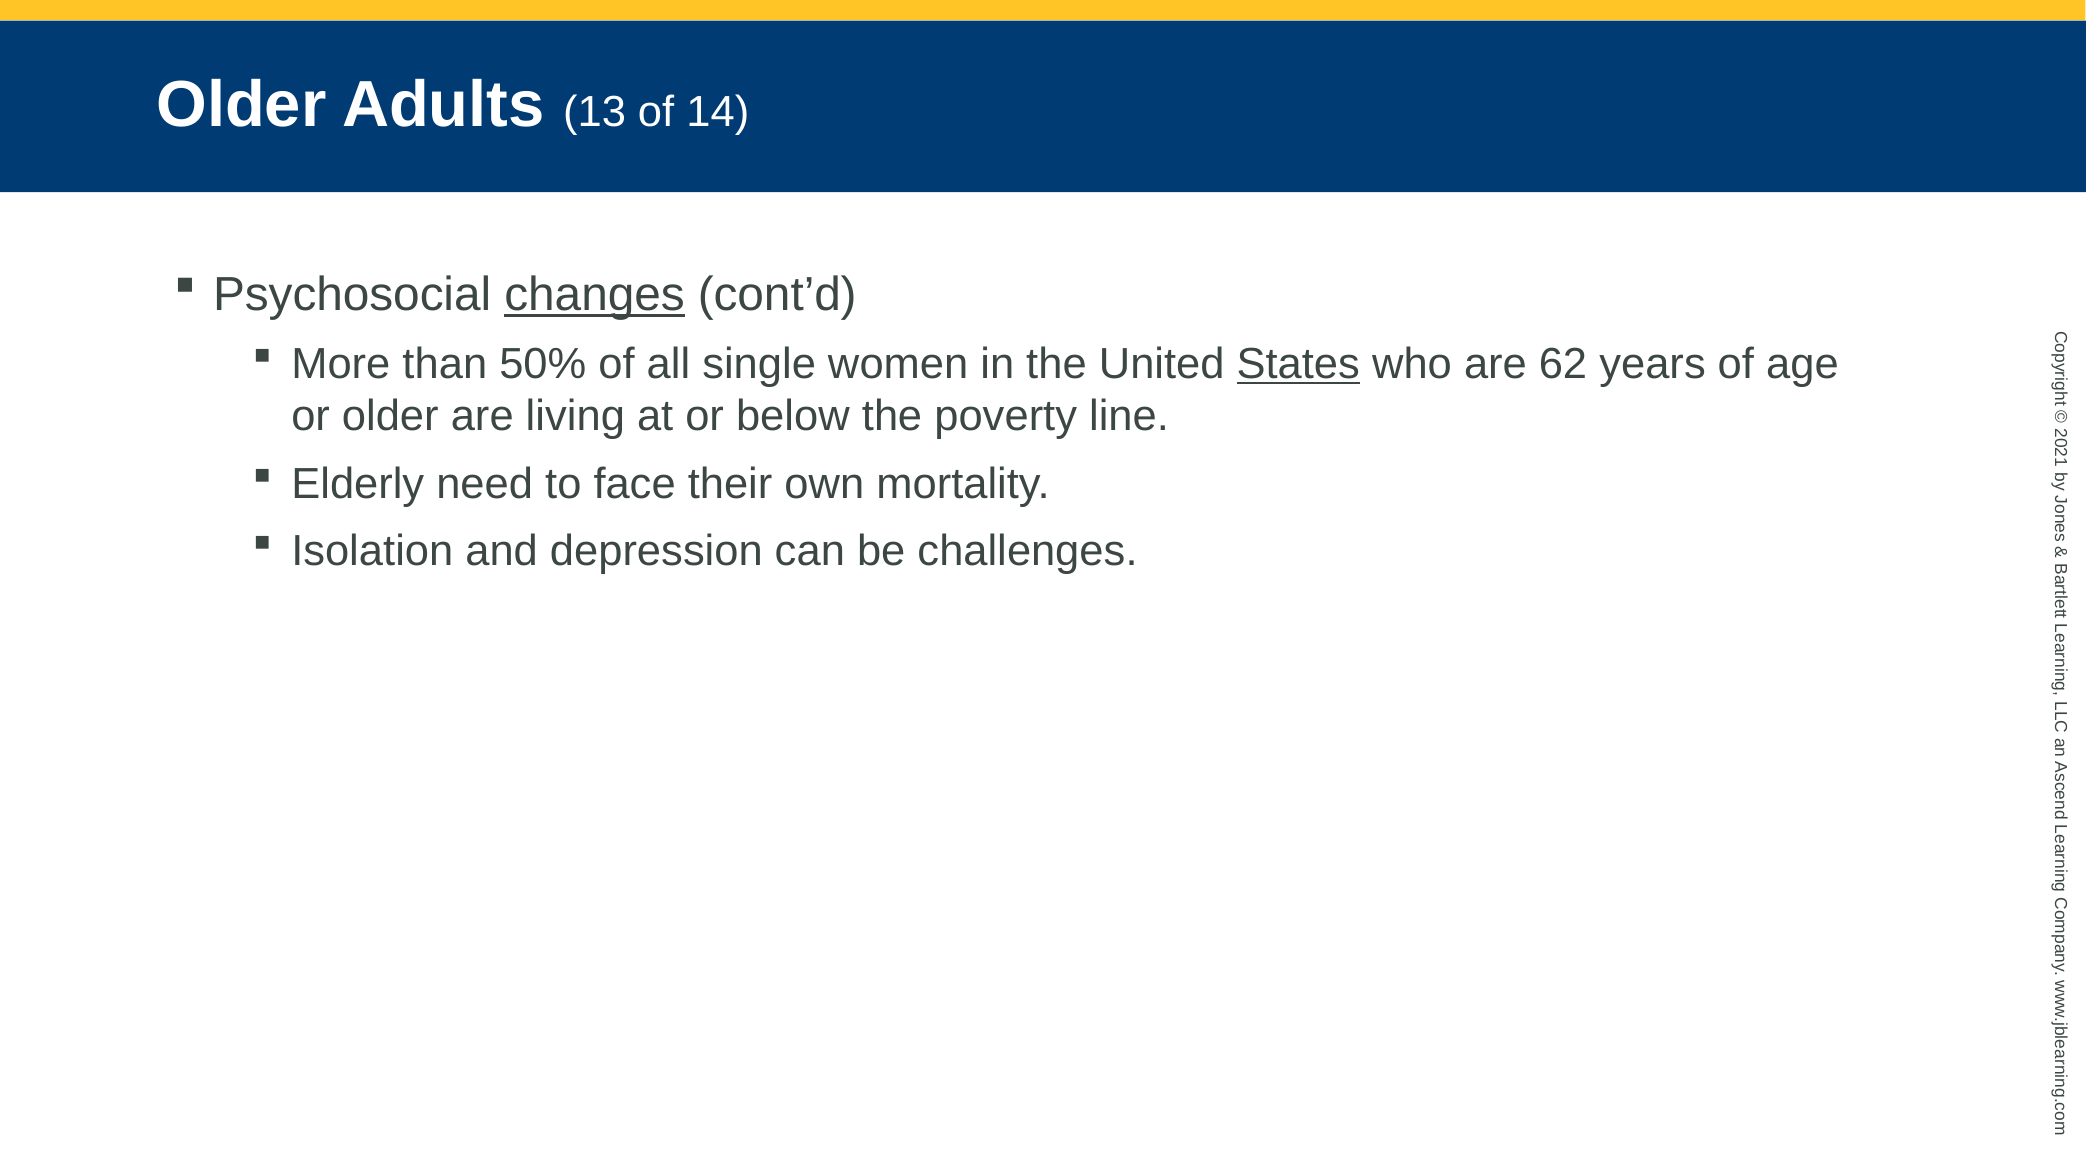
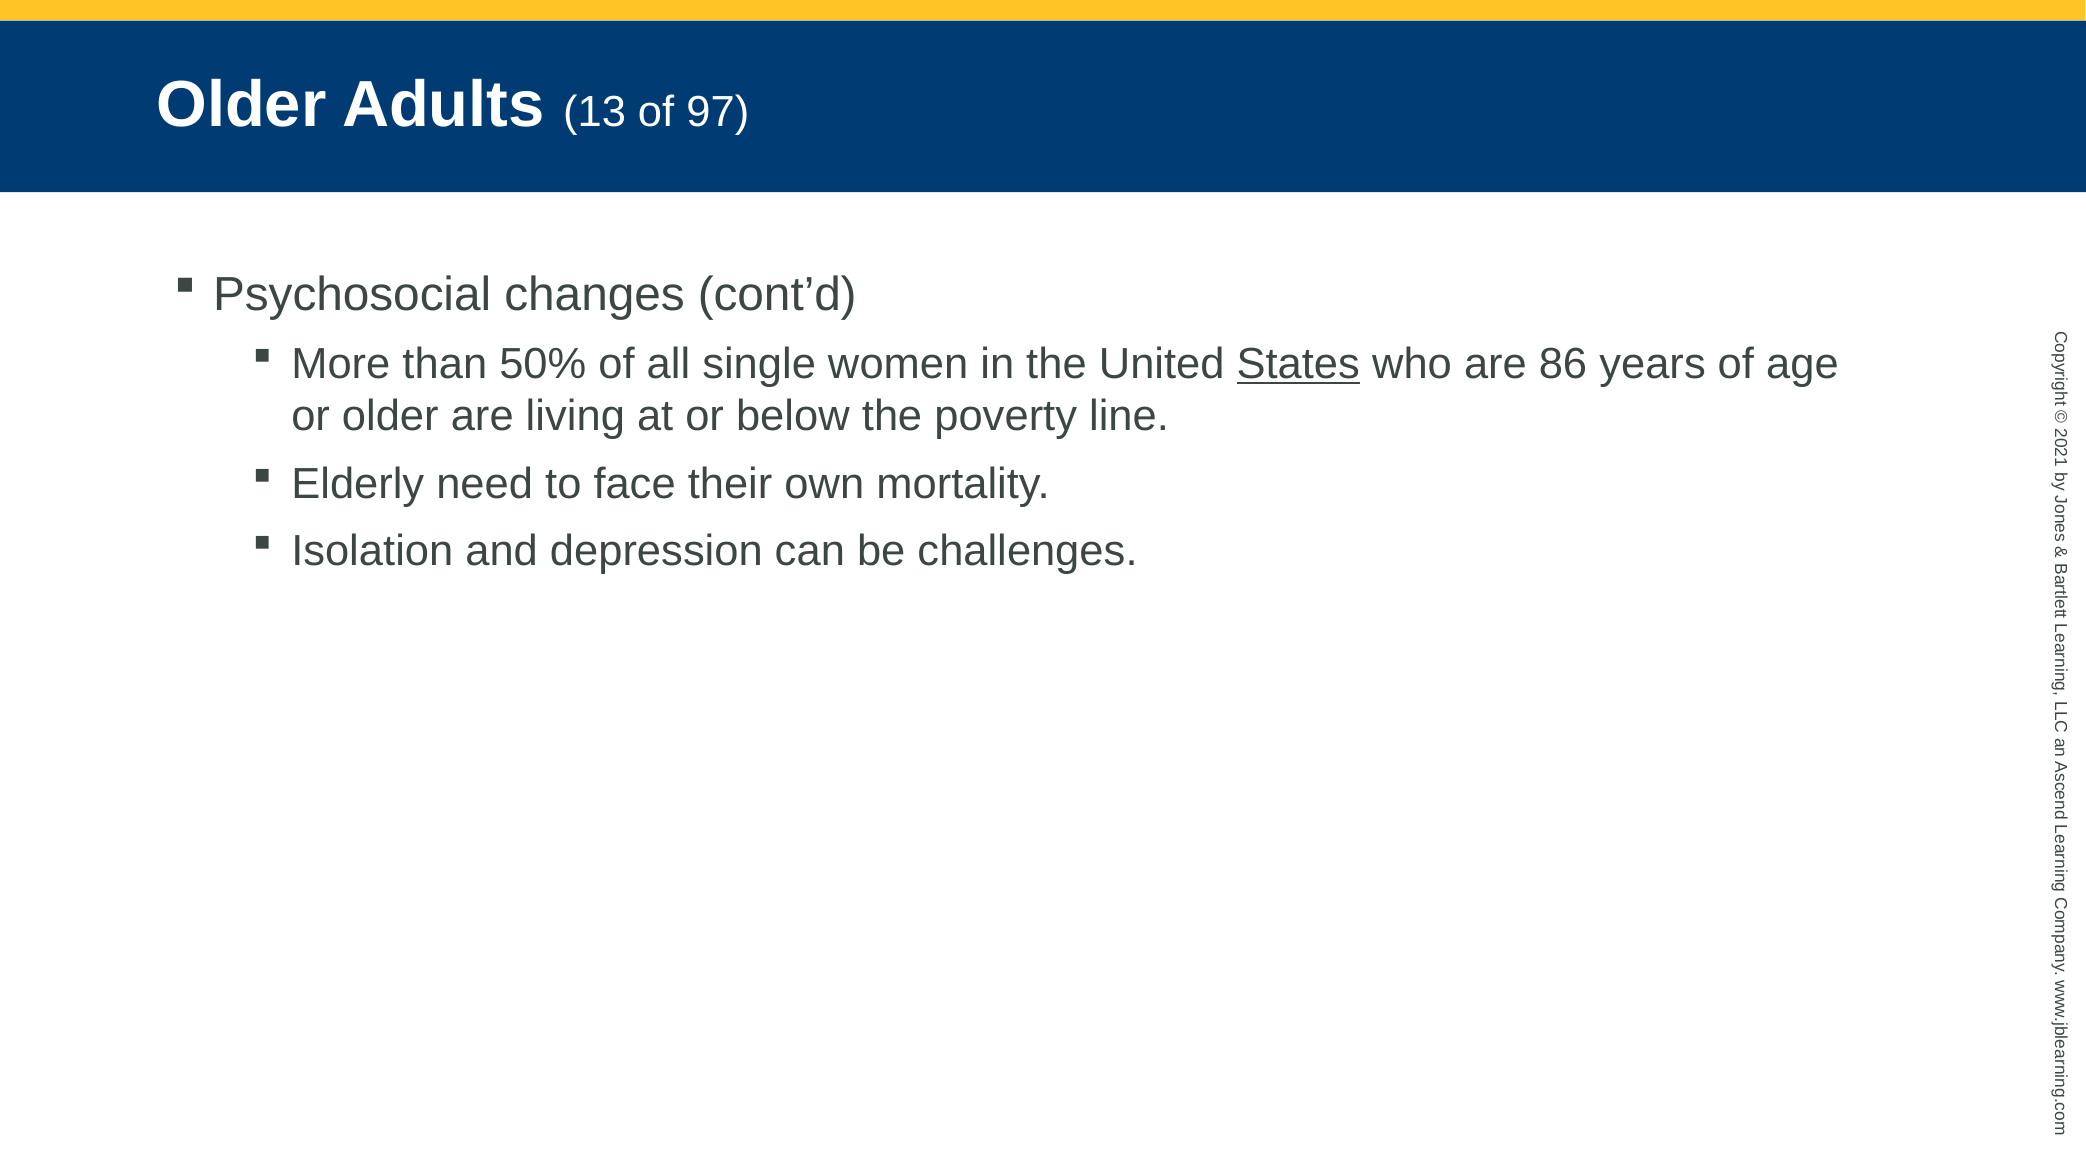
14: 14 -> 97 (718, 112)
changes underline: present -> none (595, 295)
62: 62 -> 86 (1563, 365)
